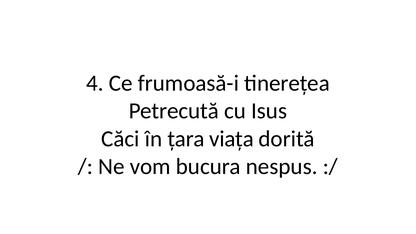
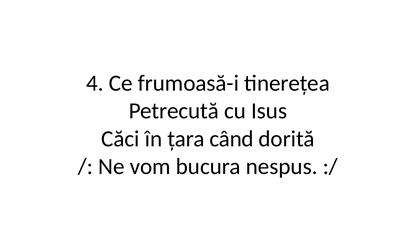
viața: viața -> când (232, 139)
